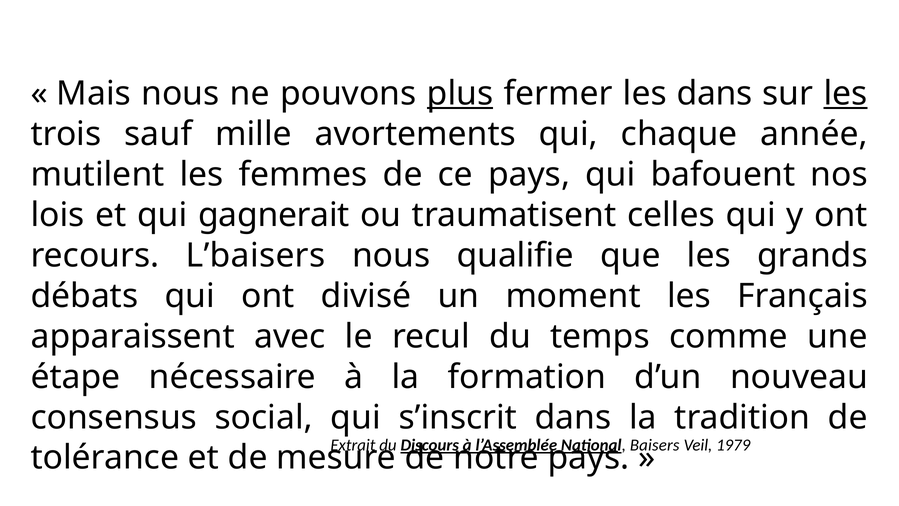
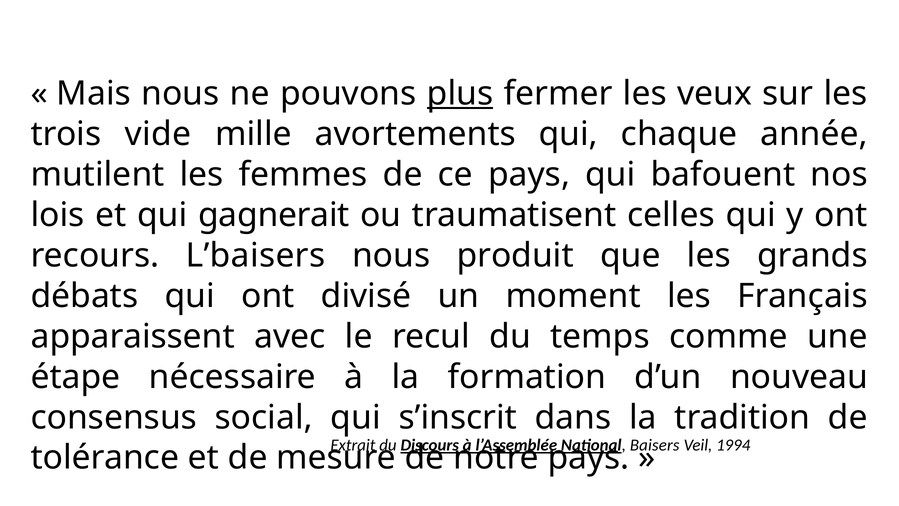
les dans: dans -> veux (714, 93)
les underline: present -> none (845, 93)
sauf: sauf -> vide (158, 134)
qualifie: qualifie -> produit (515, 255)
1979: 1979 -> 1994 (733, 445)
